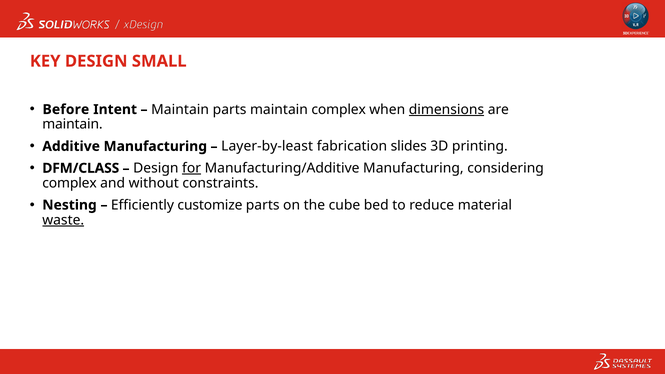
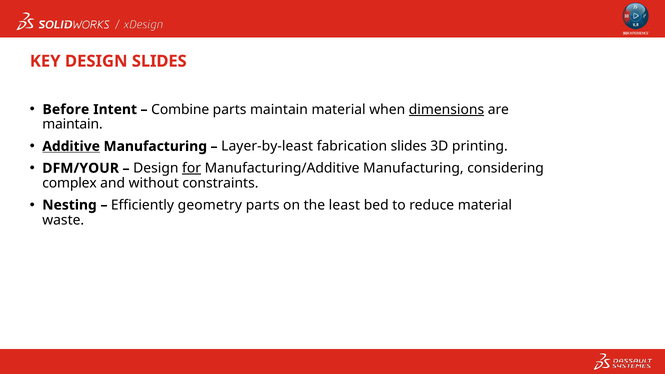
DESIGN SMALL: SMALL -> SLIDES (159, 61)
Maintain: Maintain -> Combine (180, 109)
maintain complex: complex -> material (339, 109)
Additive underline: none -> present (71, 146)
DFM/CLASS: DFM/CLASS -> DFM/YOUR (81, 168)
customize: customize -> geometry (210, 205)
cube: cube -> least (344, 205)
waste underline: present -> none (63, 220)
